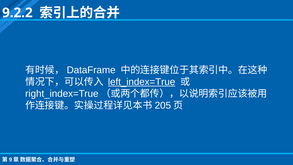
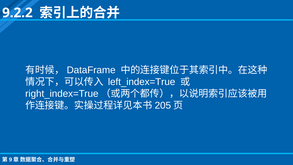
left_index=True underline: present -> none (142, 82)
